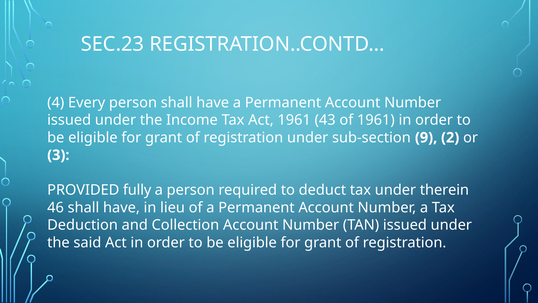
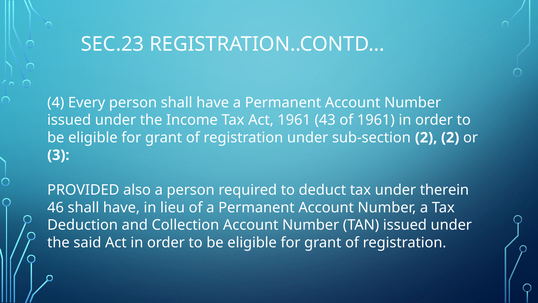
sub-section 9: 9 -> 2 (426, 137)
fully: fully -> also (137, 190)
